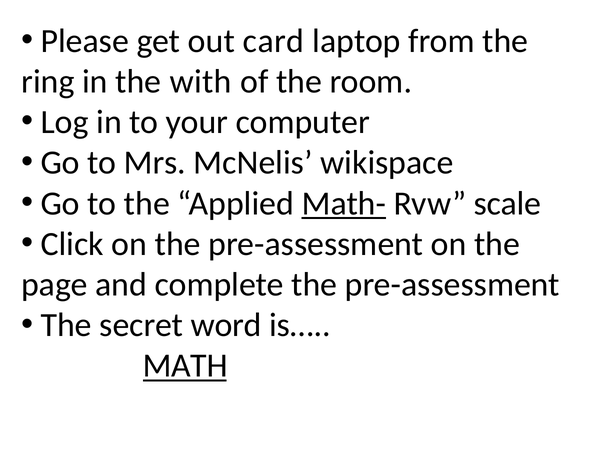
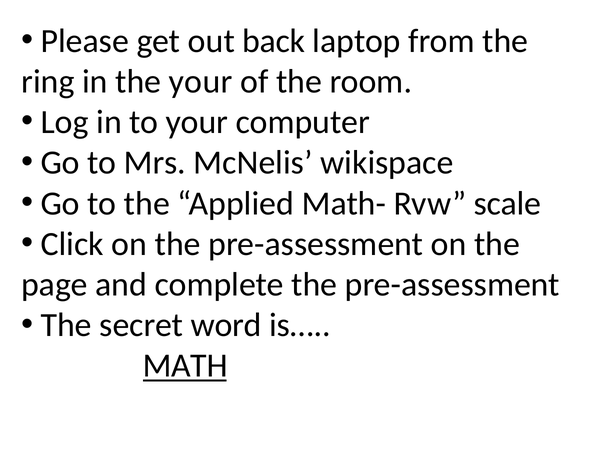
card: card -> back (274, 41)
the with: with -> your (201, 82)
Math- underline: present -> none (344, 204)
